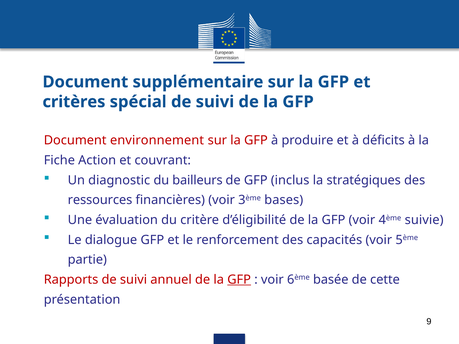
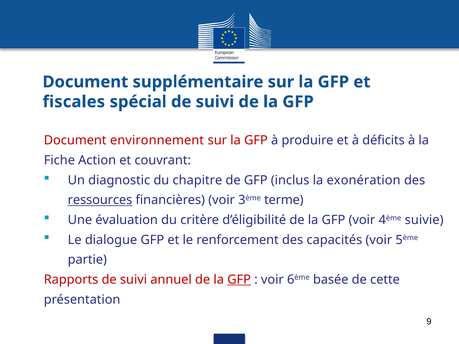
critères: critères -> fiscales (74, 102)
bailleurs: bailleurs -> chapitre (197, 180)
stratégiques: stratégiques -> exonération (364, 180)
ressources underline: none -> present (100, 200)
bases: bases -> terme (284, 200)
